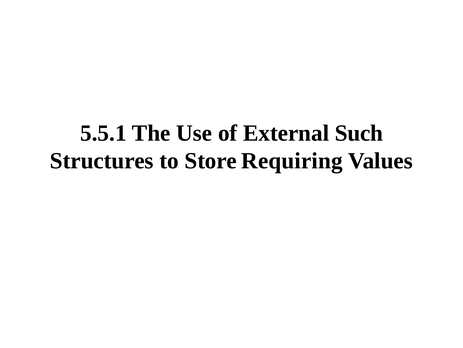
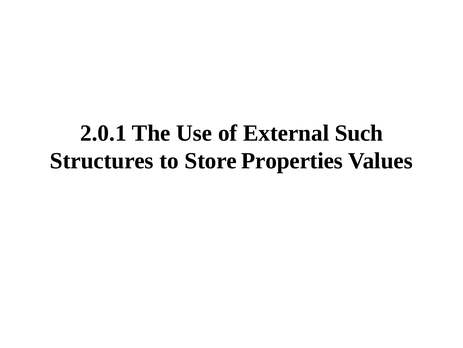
5.5.1: 5.5.1 -> 2.0.1 (103, 133)
Requiring: Requiring -> Properties (292, 161)
